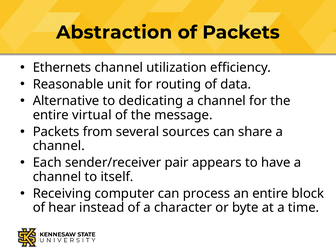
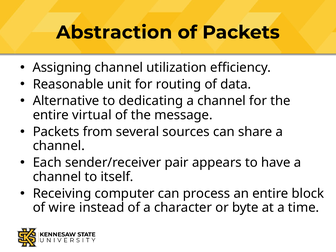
Ethernets: Ethernets -> Assigning (62, 67)
hear: hear -> wire (62, 208)
